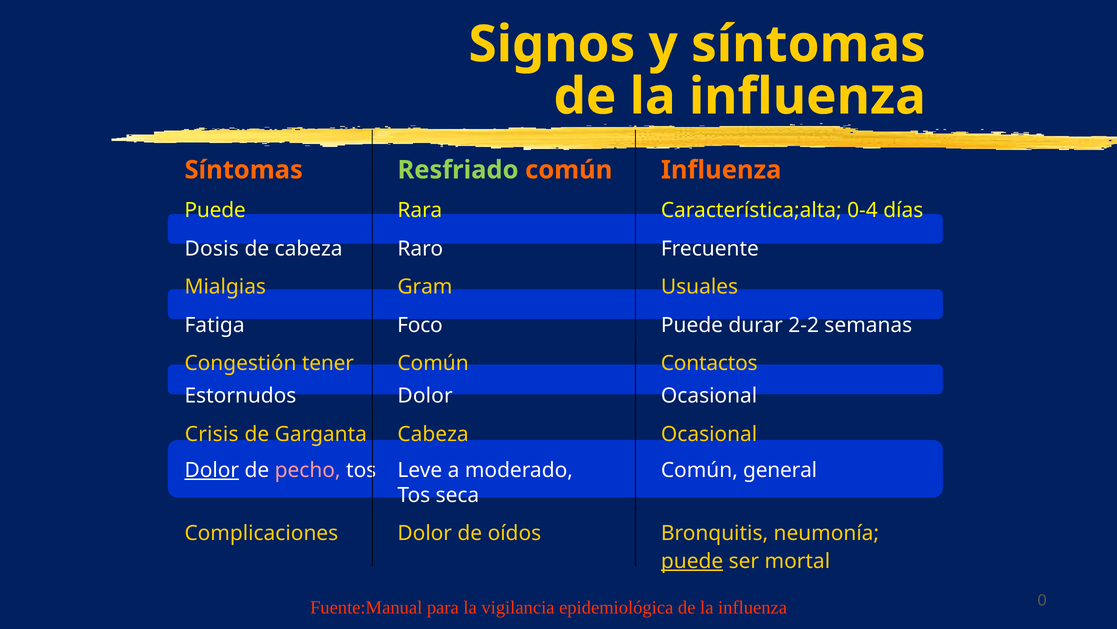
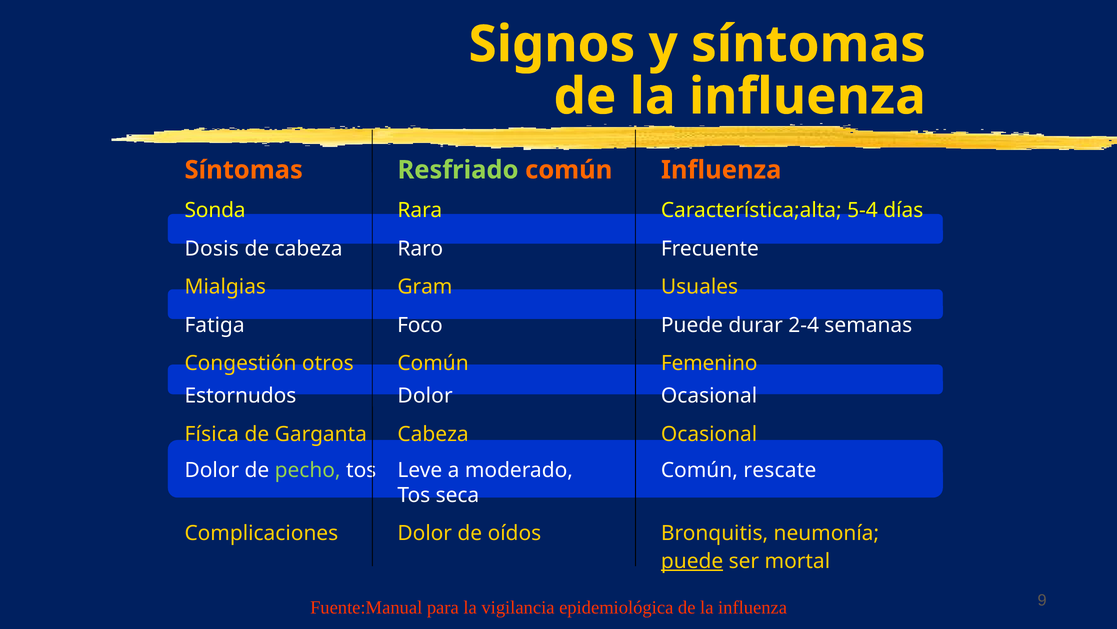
Puede: Puede -> Sonda (215, 210)
0-4: 0-4 -> 5-4 (862, 210)
2-2: 2-2 -> 2-4 (804, 325)
tener: tener -> otros (328, 363)
Contactos: Contactos -> Femenino (709, 363)
Crisis: Crisis -> Física (212, 434)
Dolor underline: present -> none (212, 470)
pecho colour: pink -> light green (308, 470)
general: general -> rescate (780, 470)
0: 0 -> 9 (1042, 600)
